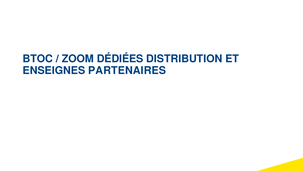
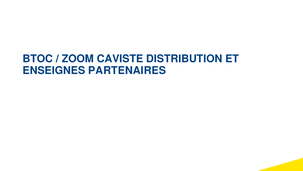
DÉDIÉES: DÉDIÉES -> CAVISTE (120, 59)
